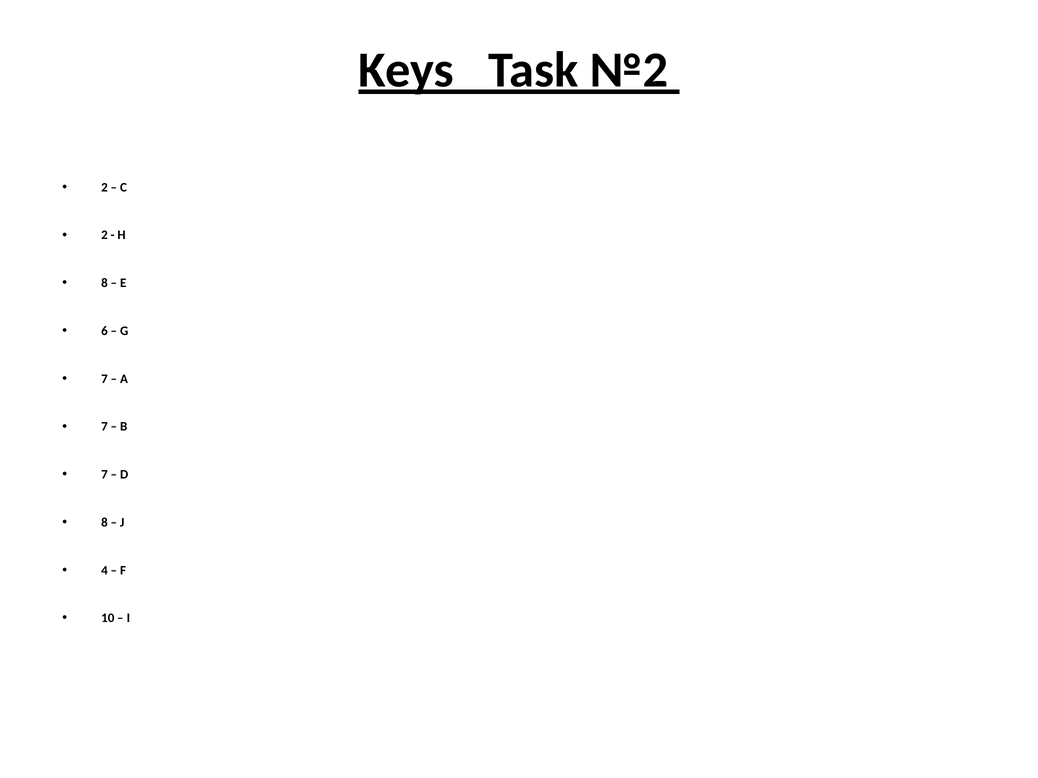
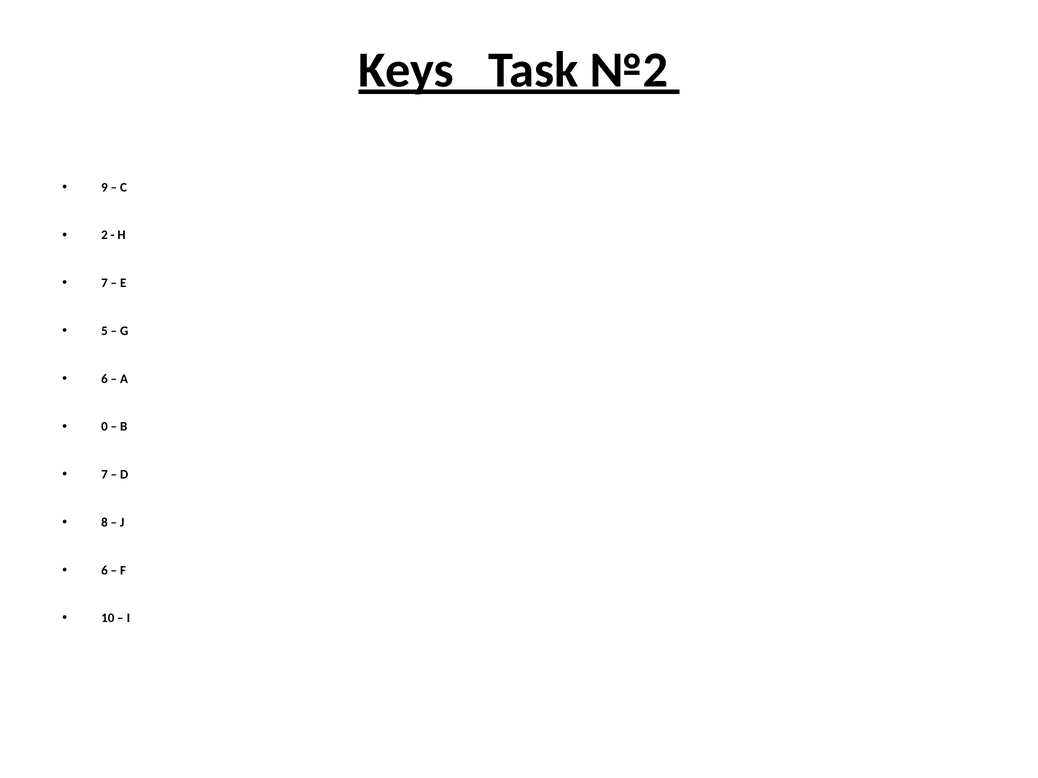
2: 2 -> 9 (105, 187)
8: 8 -> 7 (105, 283)
6: 6 -> 5 (105, 331)
7: 7 -> 6 (105, 379)
7: 7 -> 0 (105, 427)
4: 4 -> 6 (105, 571)
